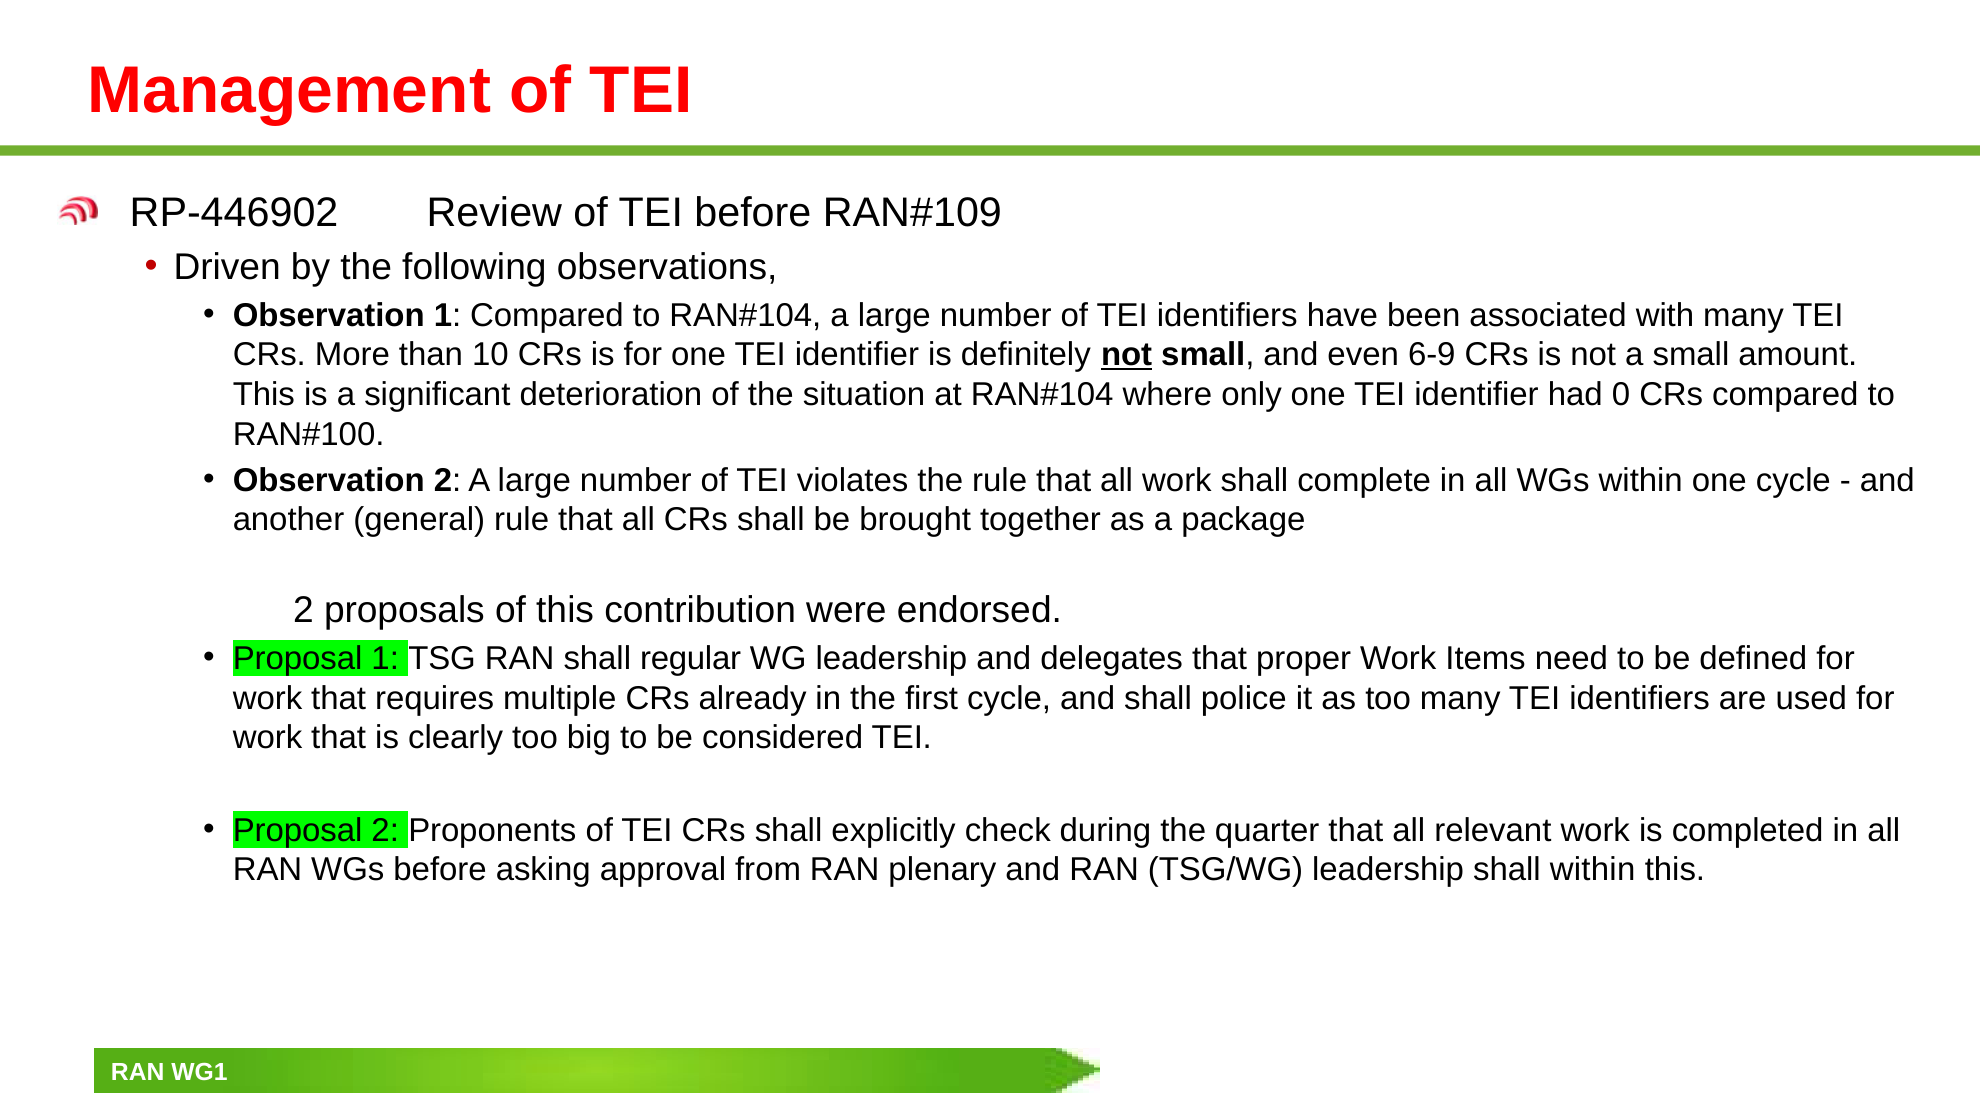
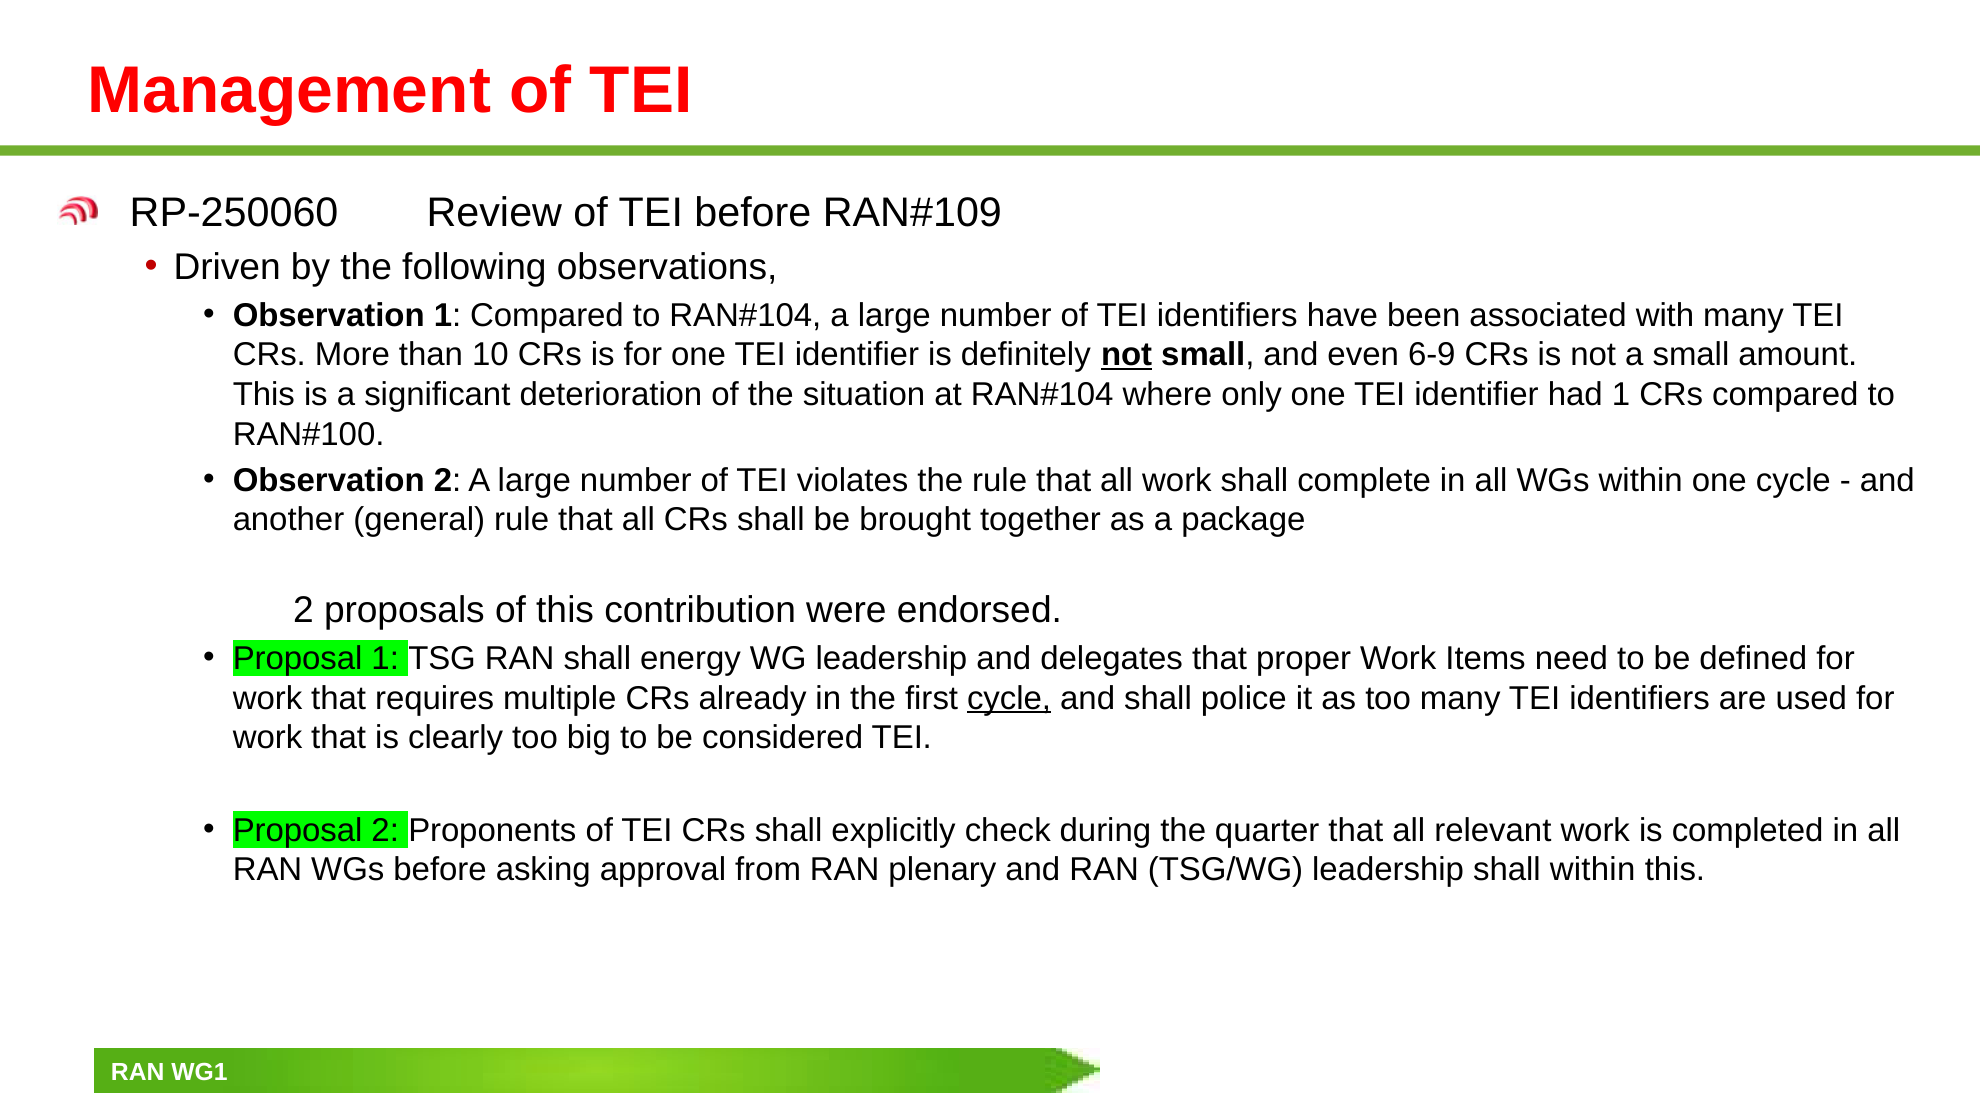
RP-446902: RP-446902 -> RP-250060 (234, 213)
had 0: 0 -> 1 (1621, 394)
regular: regular -> energy (690, 658)
cycle underline: none -> present (1009, 698)
